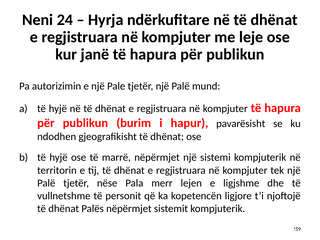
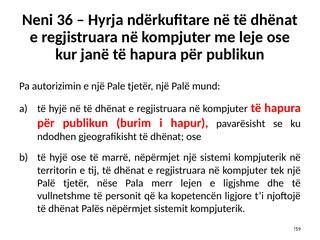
24: 24 -> 36 (65, 20)
